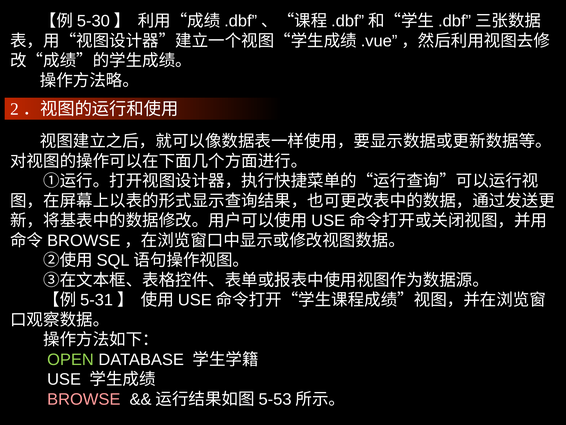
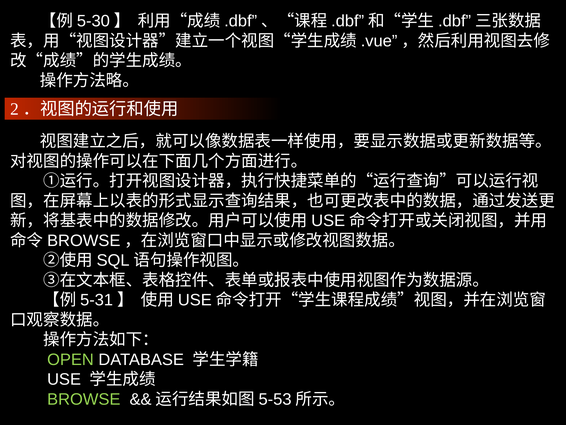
BROWSE colour: pink -> light green (84, 399)
